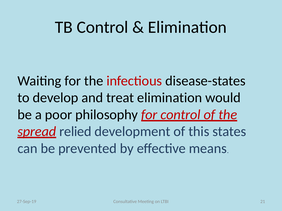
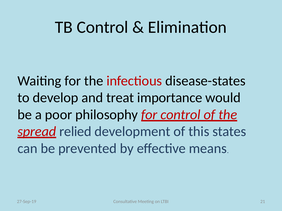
treat elimination: elimination -> importance (170, 98)
